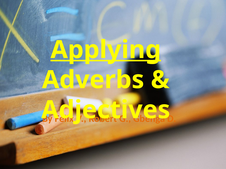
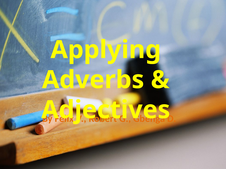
Applying underline: present -> none (106, 50)
